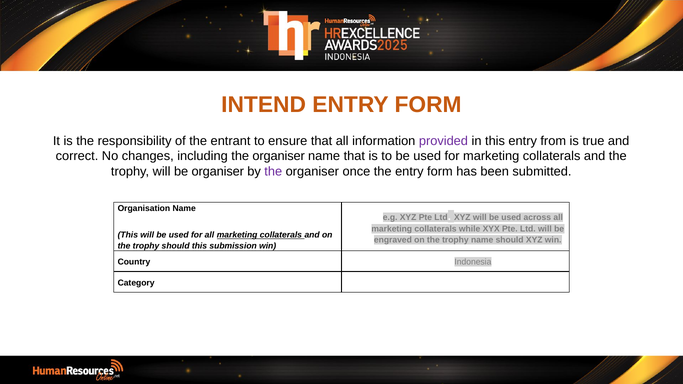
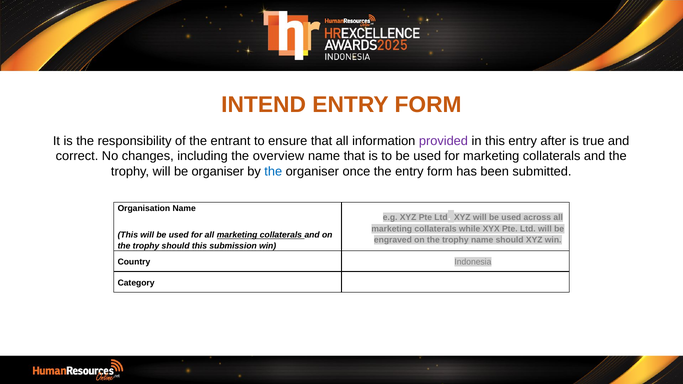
from: from -> after (553, 141)
including the organiser: organiser -> overview (279, 156)
the colour: purple -> blue (273, 172)
